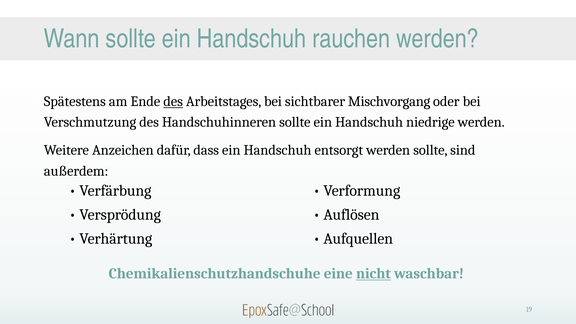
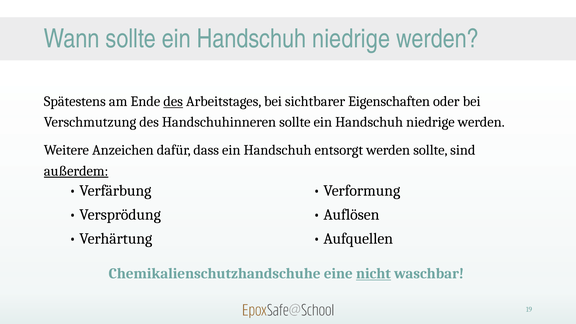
rauchen: rauchen -> niedrige (351, 39)
Mischvorgang: Mischvorgang -> Eigenschaften (389, 102)
außerdem underline: none -> present (76, 171)
